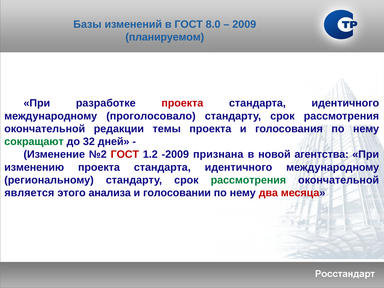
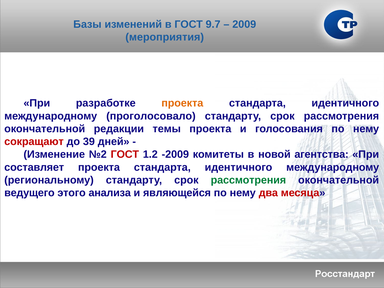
8.0: 8.0 -> 9.7 (213, 24)
планируемом: планируемом -> мероприятия (165, 37)
проекта colour: red -> orange (182, 103)
сокращают colour: green -> red (34, 142)
32: 32 -> 39 (89, 142)
признана: признана -> комитеты (218, 154)
изменению: изменению -> составляет (34, 167)
является: является -> ведущего (29, 193)
голосовании: голосовании -> являющейся (177, 193)
